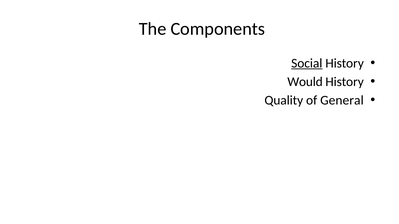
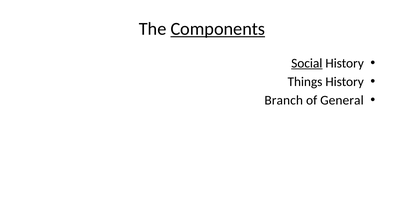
Components underline: none -> present (218, 29)
Would: Would -> Things (305, 82)
Quality: Quality -> Branch (284, 101)
